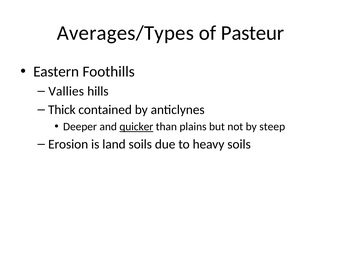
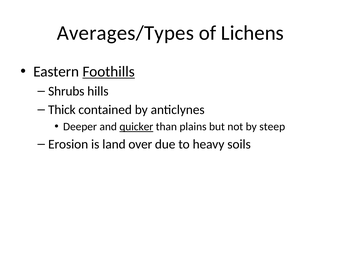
Pasteur: Pasteur -> Lichens (252, 33)
Foothills underline: none -> present (109, 72)
Vallies: Vallies -> Shrubs (66, 91)
land soils: soils -> over (140, 144)
